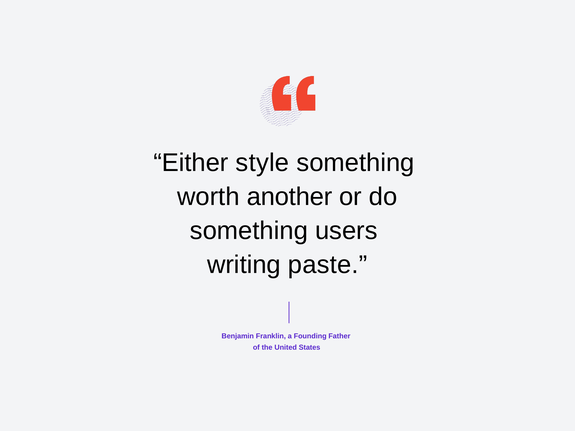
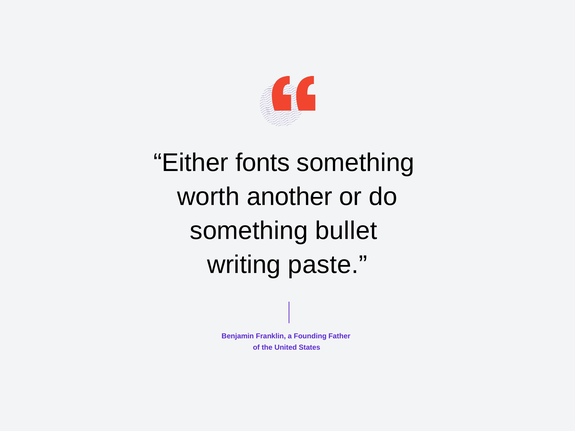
style: style -> fonts (263, 163)
users: users -> bullet (346, 231)
